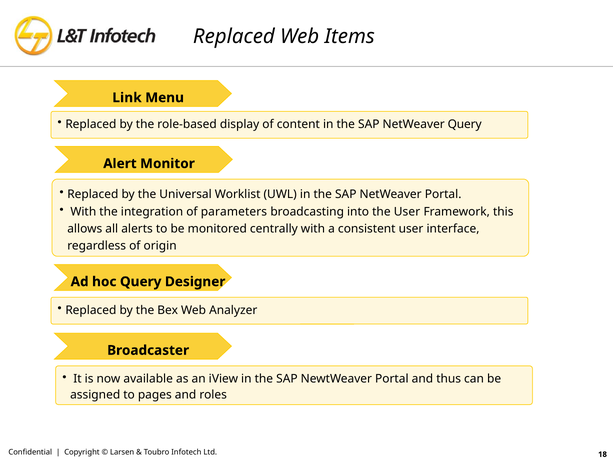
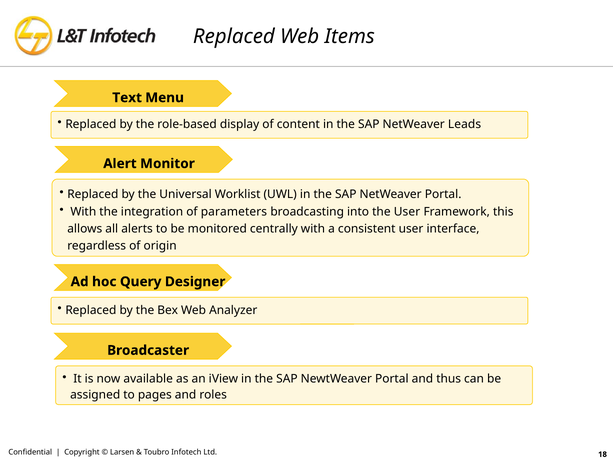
Link: Link -> Text (127, 98)
NetWeaver Query: Query -> Leads (465, 124)
